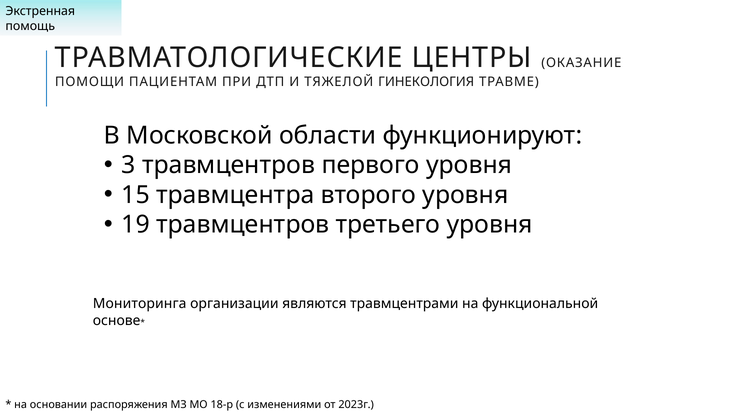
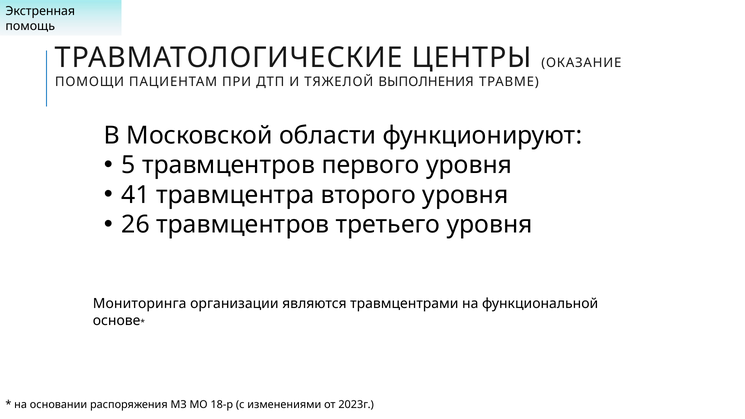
ГИНЕКОЛОГИЯ: ГИНЕКОЛОГИЯ -> ВЫПОЛНЕНИЯ (426, 82)
3: 3 -> 5 (128, 165)
15: 15 -> 41 (136, 195)
19: 19 -> 26 (136, 225)
